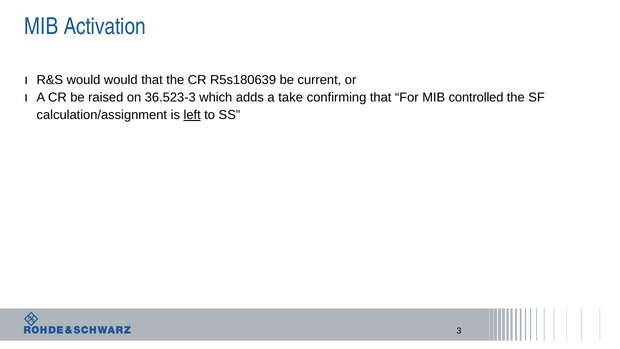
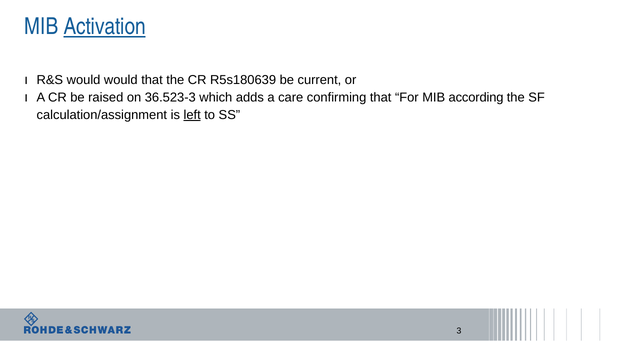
Activation underline: none -> present (105, 27)
take: take -> care (291, 97)
controlled: controlled -> according (476, 97)
